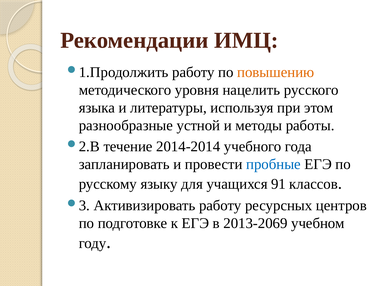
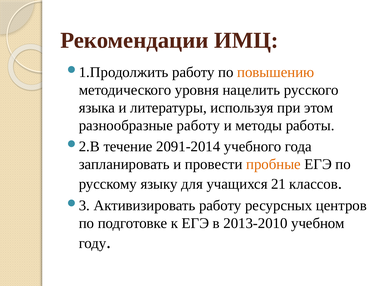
разнообразные устной: устной -> работу (198, 125)
2014-2014: 2014-2014 -> 2091-2014 (188, 146)
пробные colour: blue -> orange (273, 164)
91: 91 -> 21 (278, 184)
2013-2069: 2013-2069 -> 2013-2010 (255, 223)
